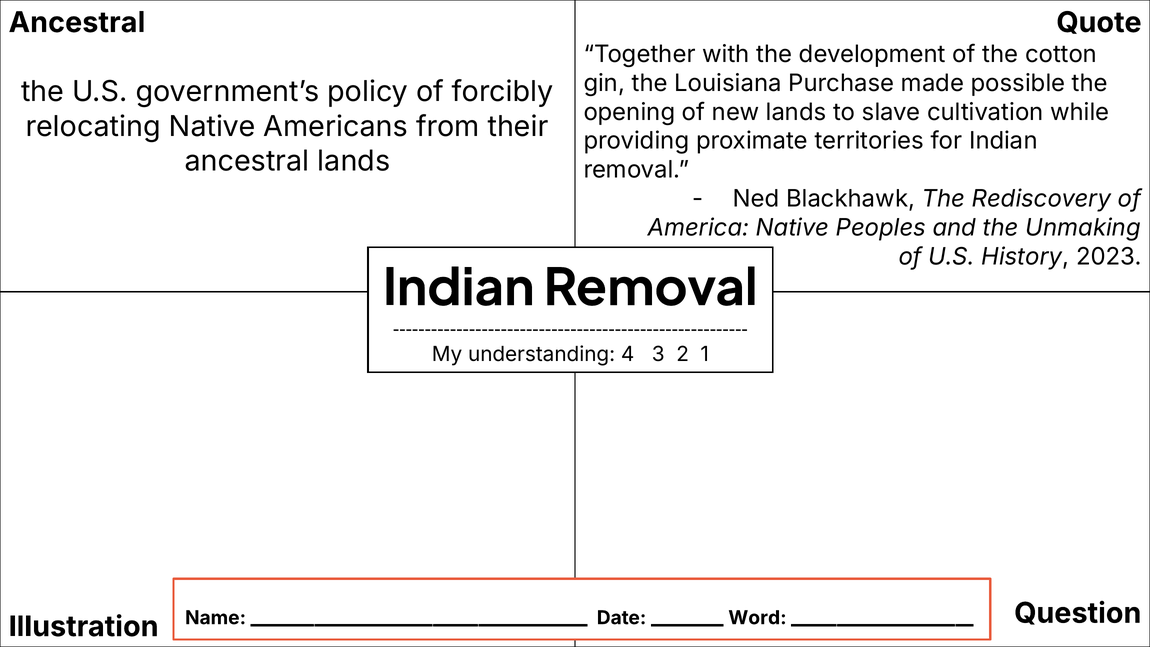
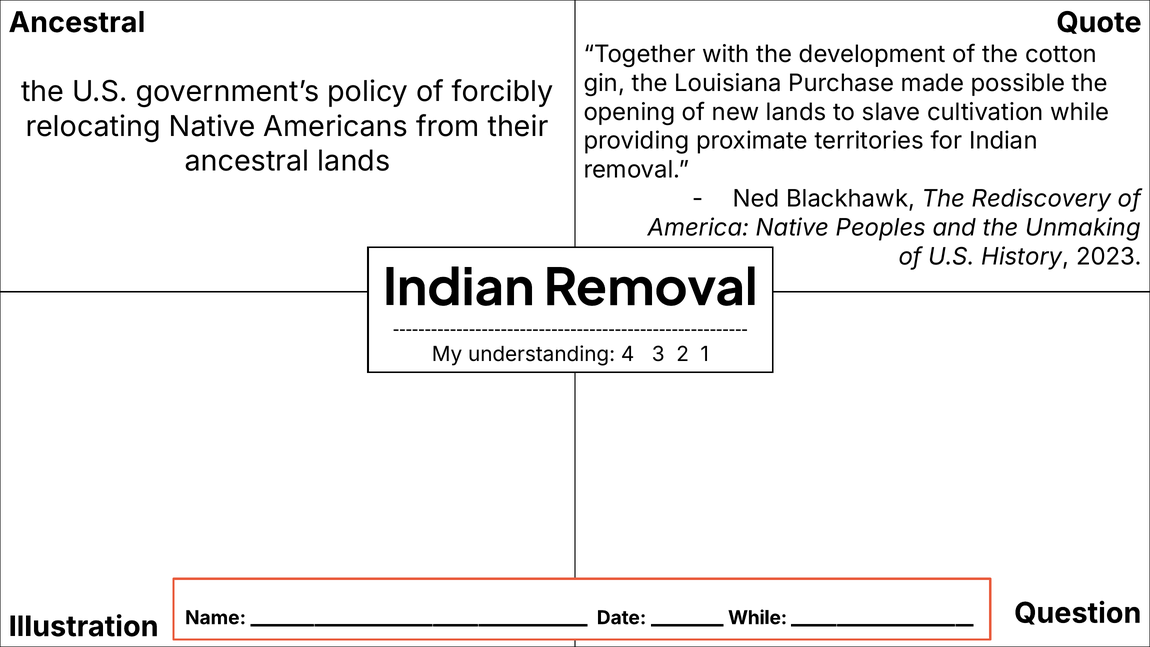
Word: Word -> While (758, 618)
